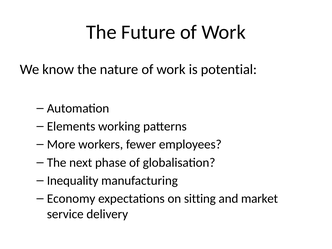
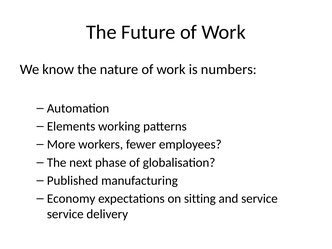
potential: potential -> numbers (229, 69)
Inequality: Inequality -> Published (73, 181)
and market: market -> service (259, 199)
